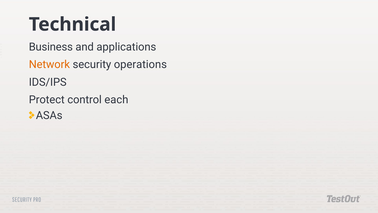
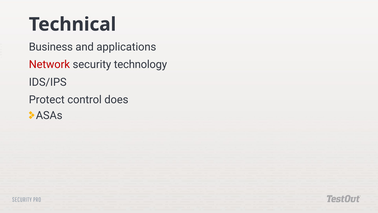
Network colour: orange -> red (49, 64)
operations: operations -> technology (140, 64)
each: each -> does (116, 99)
